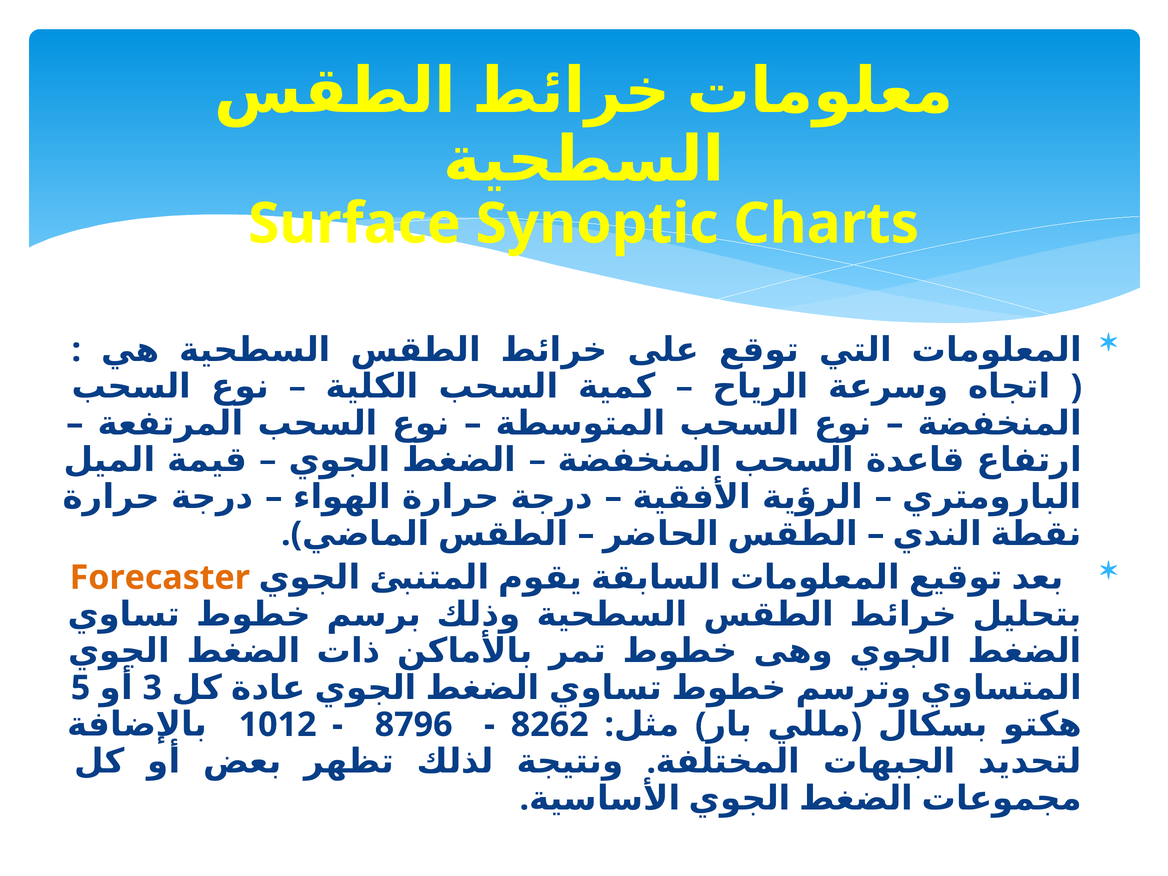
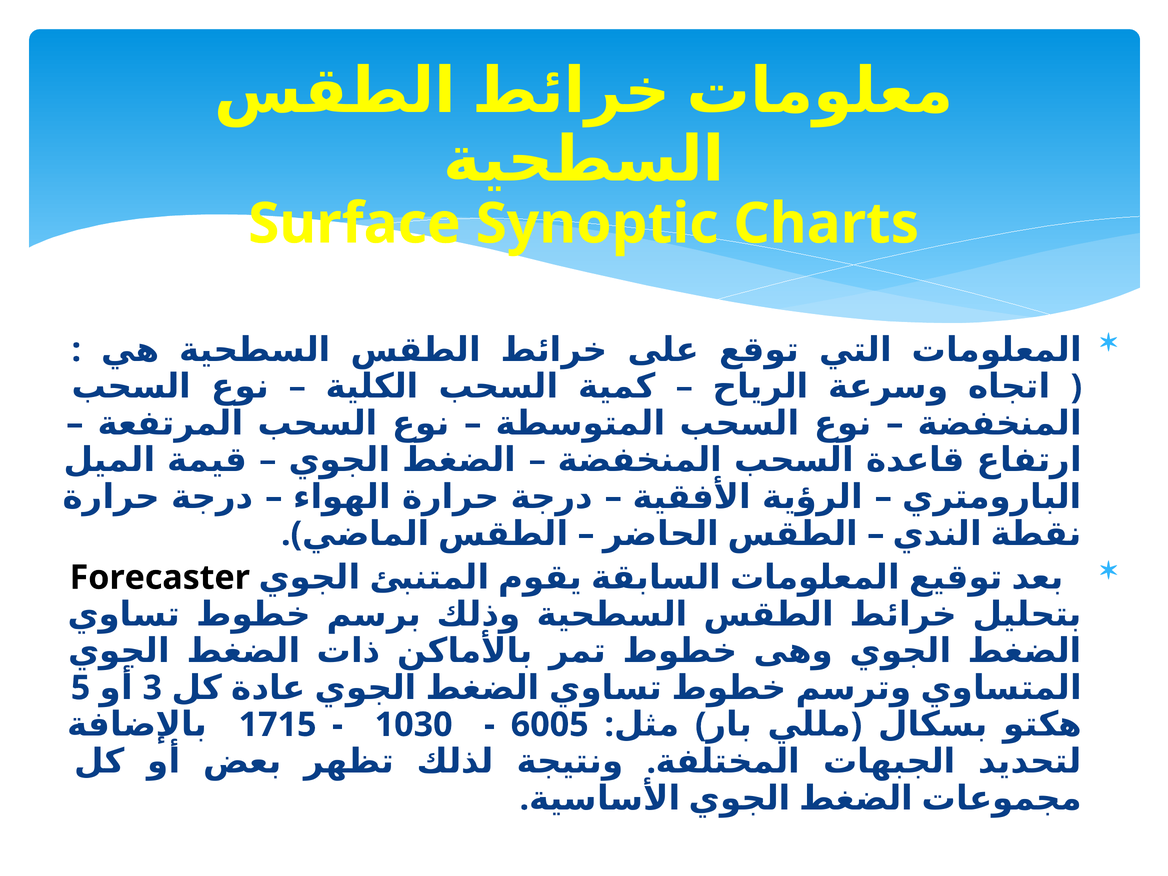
Forecaster colour: orange -> black (160, 578)
1012: 1012 -> 1715 (278, 725)
8796: 8796 -> 1030 (414, 725)
8262: 8262 -> 6005 (550, 725)
